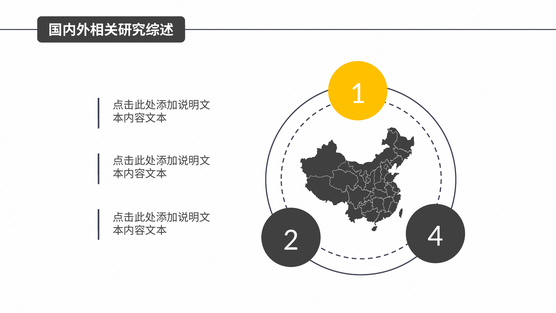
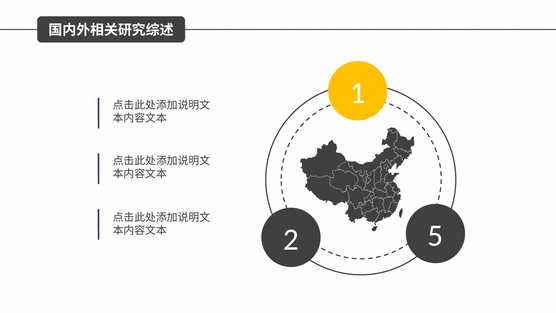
4: 4 -> 5 (435, 236)
